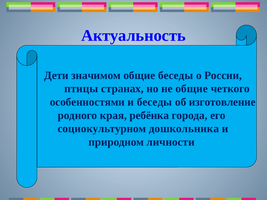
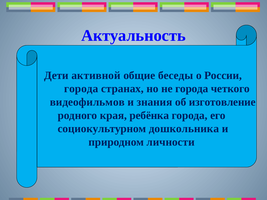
значимом: значимом -> активной (96, 75)
птицы: птицы -> города (81, 89)
не общие: общие -> города (192, 89)
особенностями: особенностями -> видеофильмов (87, 102)
и беседы: беседы -> знания (154, 102)
